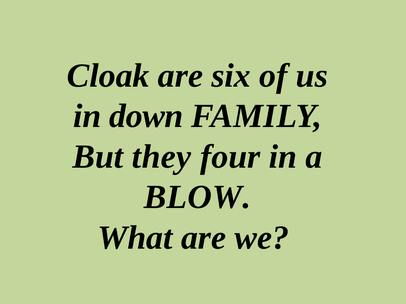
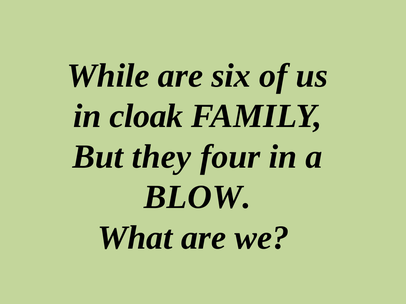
Cloak: Cloak -> While (108, 76)
down: down -> cloak (146, 116)
